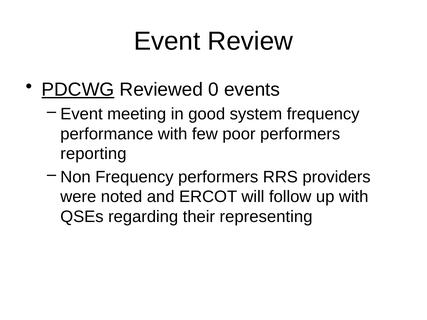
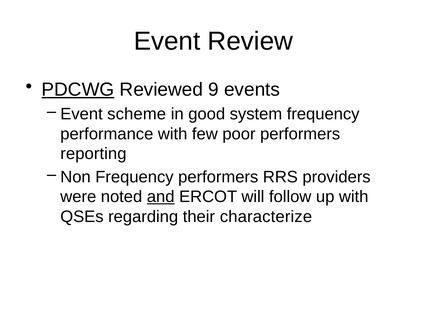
0: 0 -> 9 (214, 90)
meeting: meeting -> scheme (137, 114)
and underline: none -> present (161, 197)
representing: representing -> characterize (266, 217)
